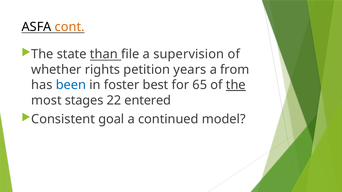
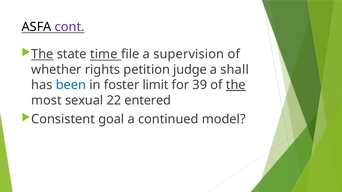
cont colour: orange -> purple (70, 27)
The underline: none -> present (42, 54)
than: than -> time (104, 54)
years: years -> judge (190, 70)
from: from -> shall (235, 70)
best: best -> limit (156, 85)
65: 65 -> 39 (200, 85)
stages: stages -> sexual (84, 101)
